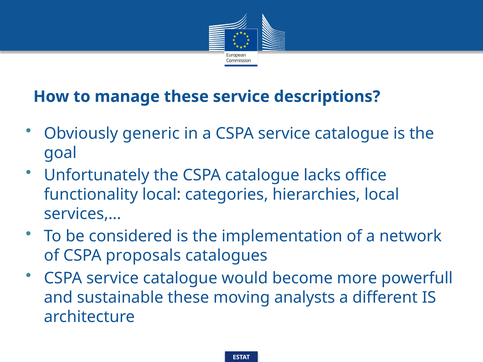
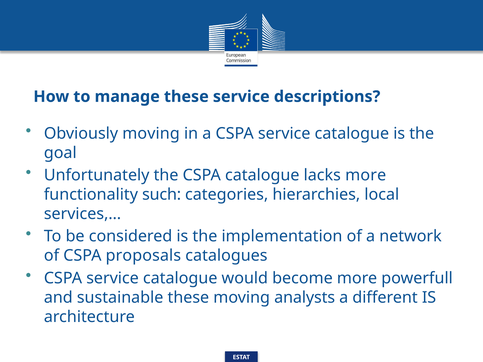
Obviously generic: generic -> moving (151, 133)
lacks office: office -> more (366, 175)
functionality local: local -> such (162, 195)
